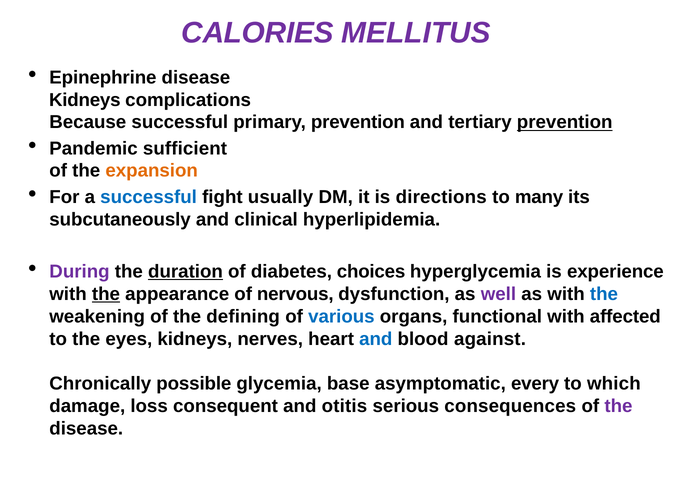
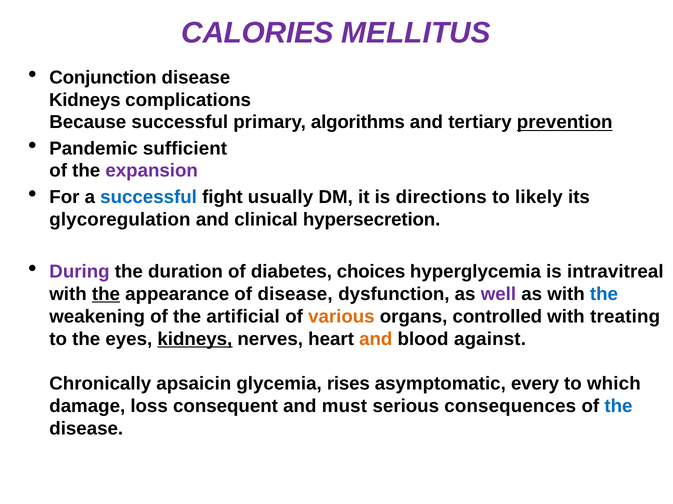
Epinephrine: Epinephrine -> Conjunction (103, 78)
primary prevention: prevention -> algorithms (358, 122)
expansion colour: orange -> purple (152, 171)
many: many -> likely (539, 197)
subcutaneously: subcutaneously -> glycoregulation (120, 220)
hyperlipidemia: hyperlipidemia -> hypersecretion (372, 220)
duration underline: present -> none (185, 272)
experience: experience -> intravitreal (615, 272)
of nervous: nervous -> disease (295, 295)
defining: defining -> artificial (243, 317)
various colour: blue -> orange (341, 317)
functional: functional -> controlled (497, 317)
affected: affected -> treating (625, 317)
kidneys underline: none -> present (195, 339)
and colour: blue -> orange (376, 339)
possible: possible -> apsaicin (194, 384)
base: base -> rises (348, 384)
otitis: otitis -> must (344, 407)
the colour: purple -> blue (618, 407)
